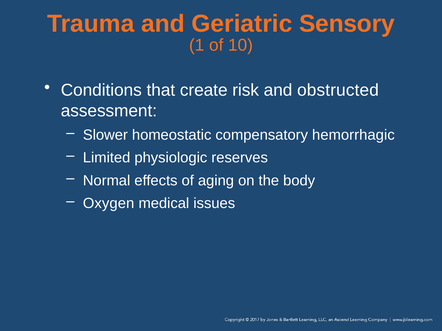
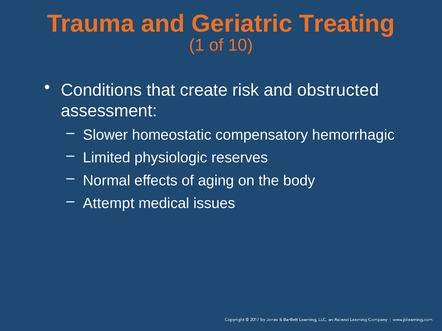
Sensory: Sensory -> Treating (347, 24)
Oxygen: Oxygen -> Attempt (109, 204)
